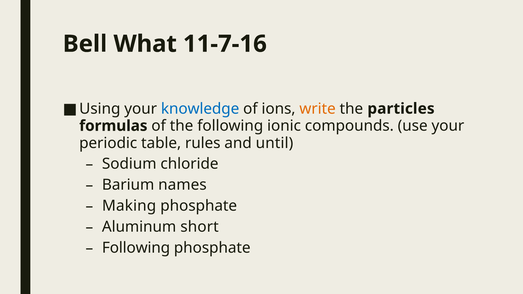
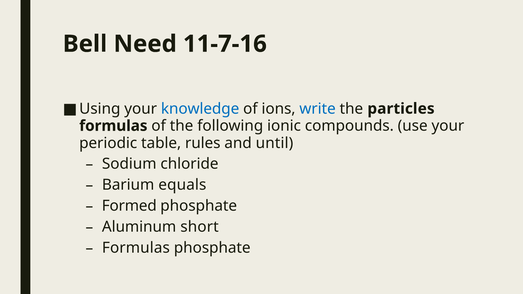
What: What -> Need (145, 44)
write colour: orange -> blue (318, 109)
names: names -> equals (182, 185)
Making: Making -> Formed (129, 206)
Following: Following -> Formulas (136, 248)
